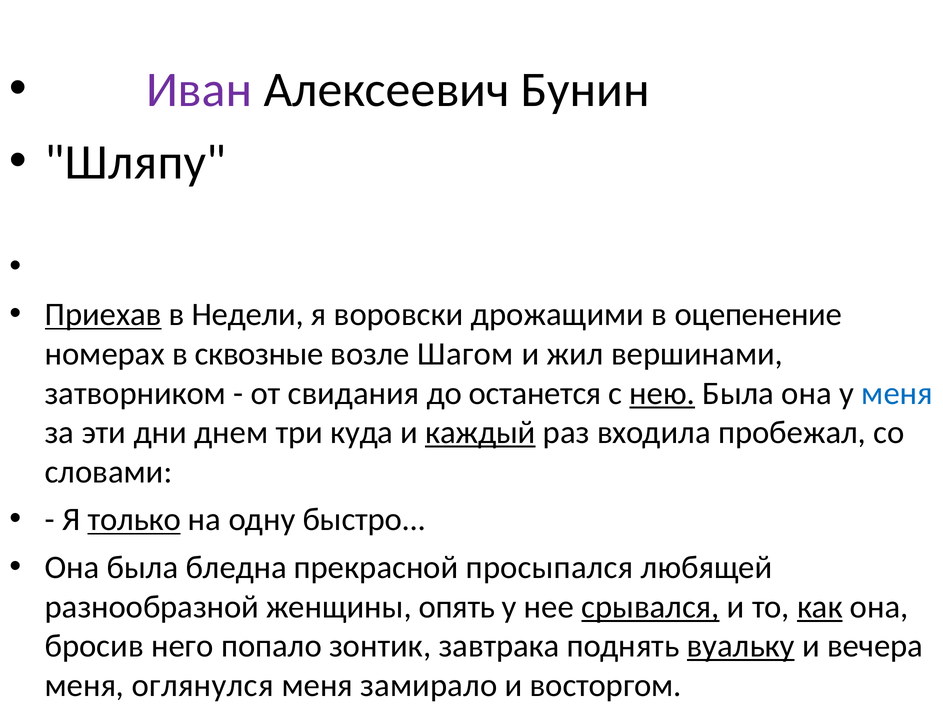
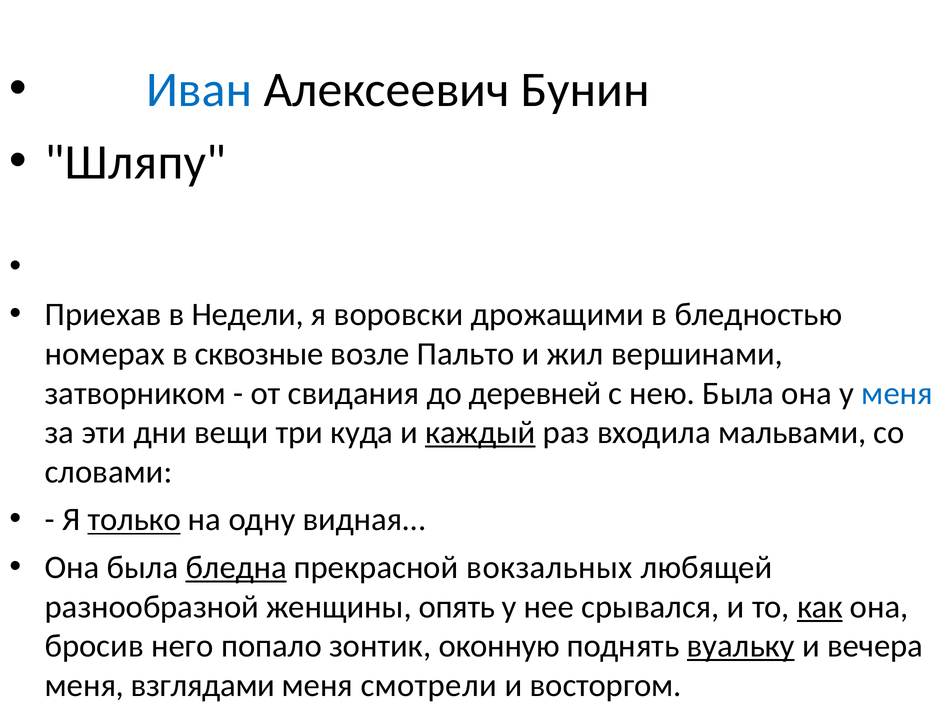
Иван colour: purple -> blue (199, 90)
Приехав underline: present -> none (103, 314)
оцепенение: оцепенение -> бледностью (758, 314)
Шагом: Шагом -> Пальто (466, 354)
останется: останется -> деревней (535, 393)
нею underline: present -> none (662, 393)
днем: днем -> вещи (231, 432)
пробежал: пробежал -> мальвами (792, 432)
быстро: быстро -> видная (364, 519)
бледна underline: none -> present (236, 567)
просыпался: просыпался -> вокзальных (550, 567)
срывался underline: present -> none (650, 606)
завтрака: завтрака -> оконную (499, 645)
оглянулся: оглянулся -> взглядами (203, 685)
замирало: замирало -> смотрели (429, 685)
